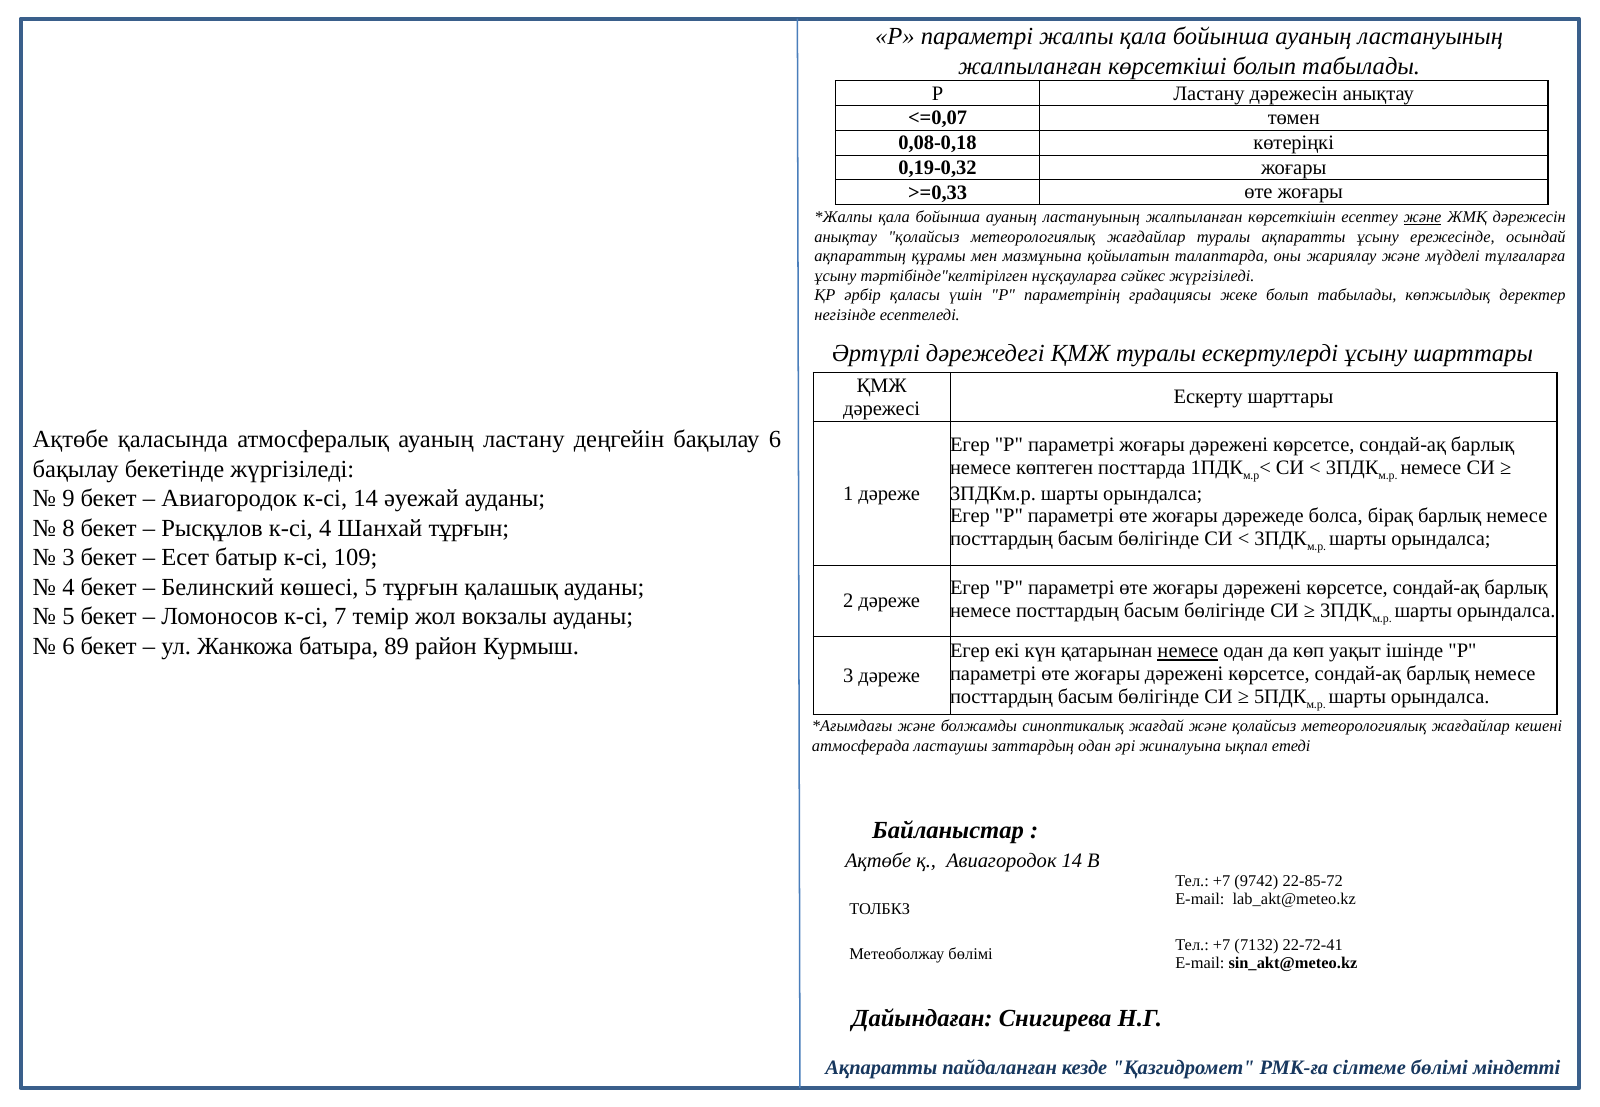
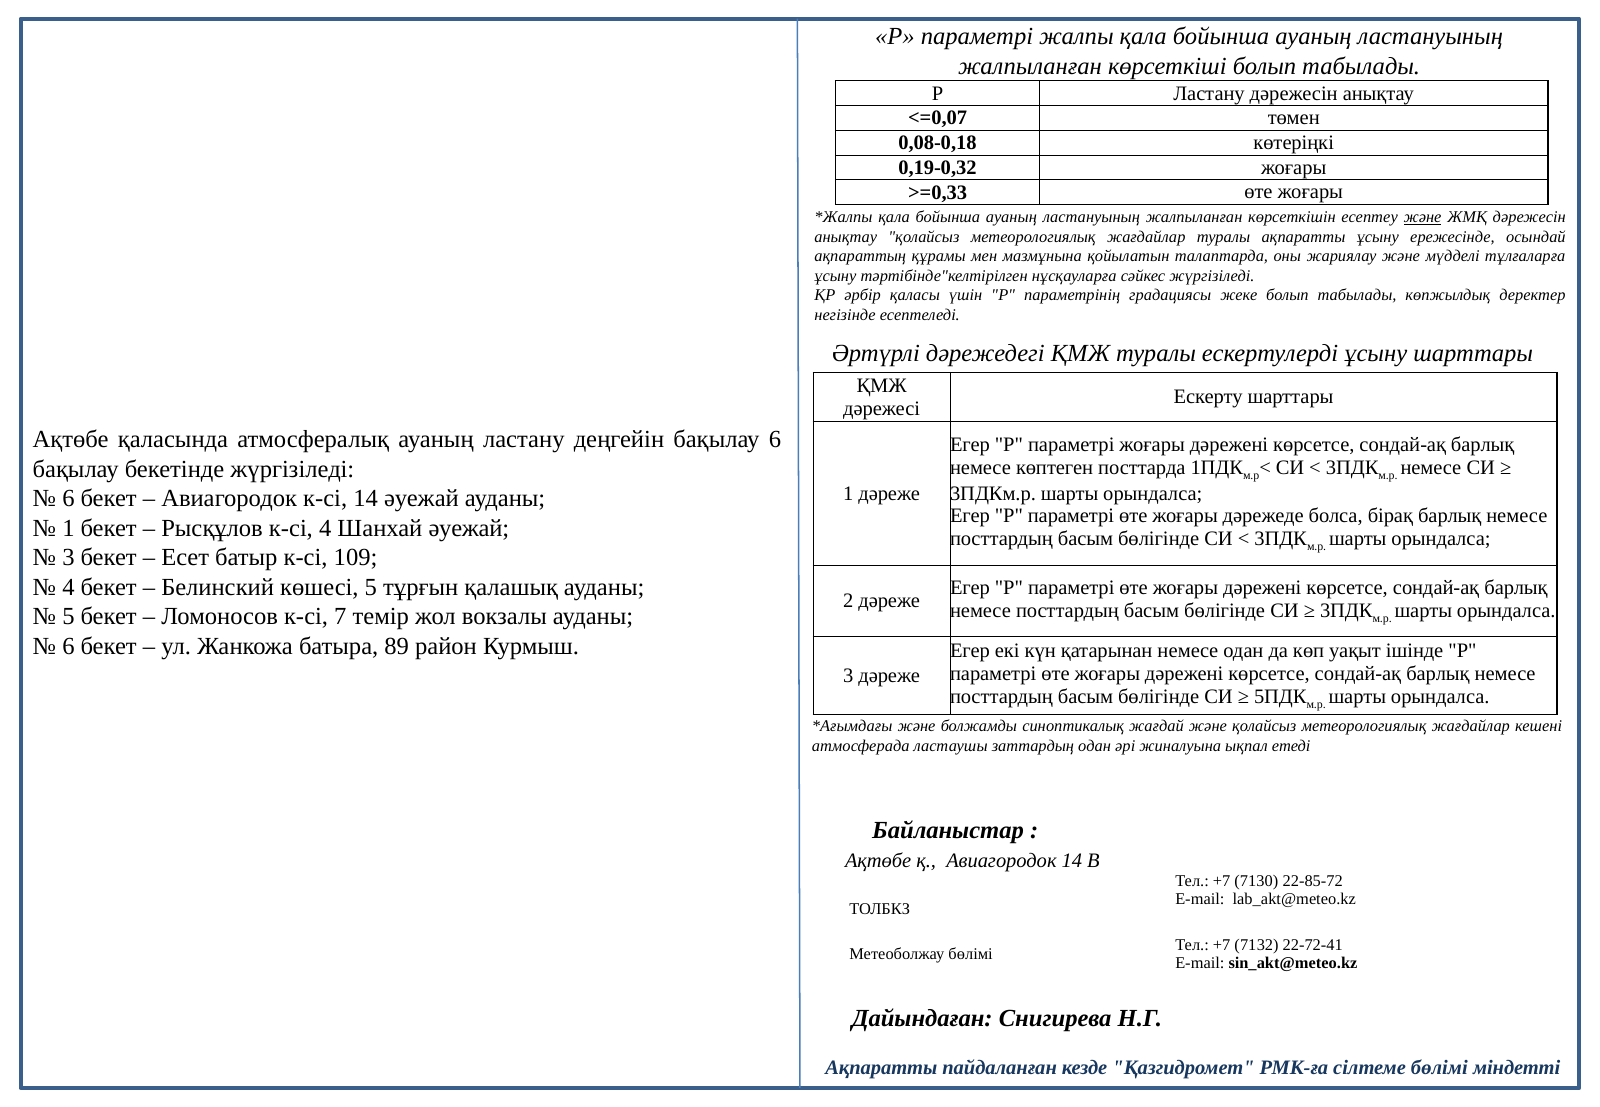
9: 9 -> 6 (68, 499)
8: 8 -> 1 (68, 528)
Шанхай тұрғын: тұрғын -> әуежай (469, 528)
немесе underline: present -> none (1188, 652)
9742: 9742 -> 7130 (1256, 882)
